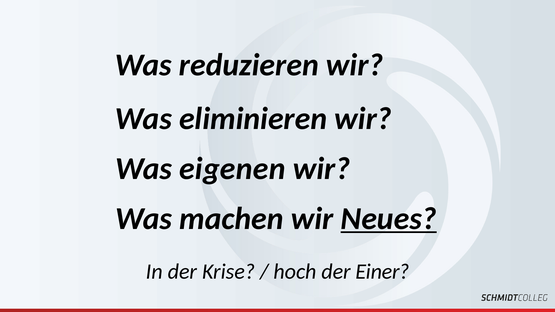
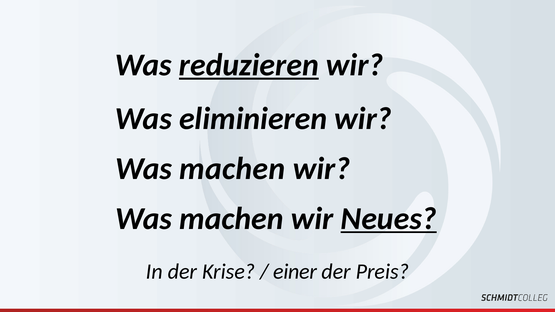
reduzieren underline: none -> present (249, 65)
eigenen: eigenen -> machen (232, 169)
hoch: hoch -> einer (295, 272)
Einer: Einer -> Preis (382, 272)
